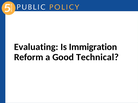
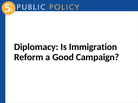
Evaluating: Evaluating -> Diplomacy (36, 47)
Technical: Technical -> Campaign (97, 57)
